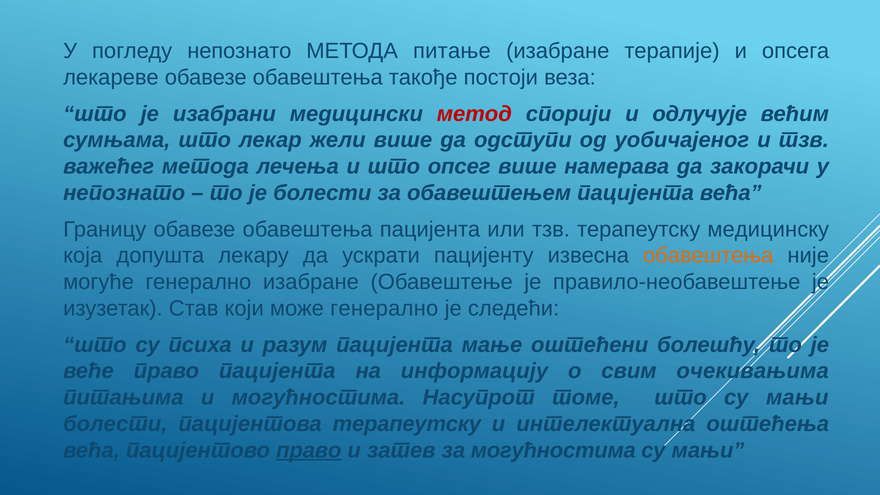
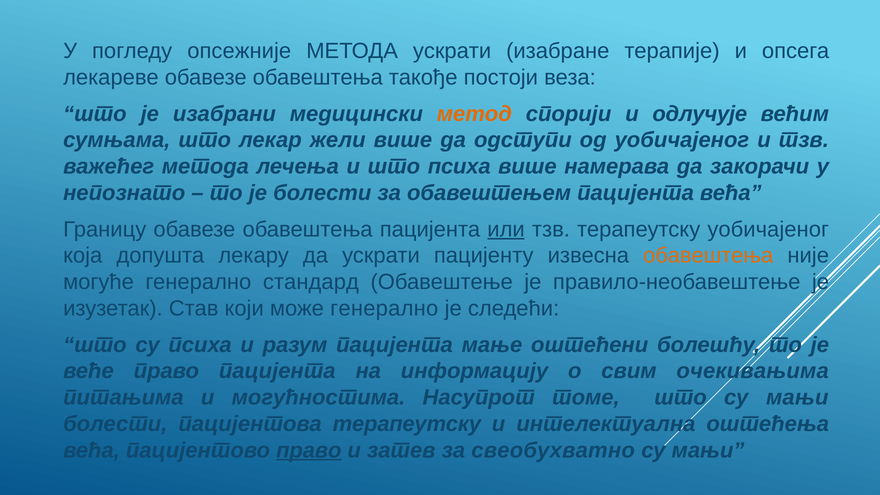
погледу непознато: непознато -> опсежније (239, 51)
МЕТОДА питање: питање -> ускрати (452, 51)
метод colour: red -> orange (474, 114)
што опсег: опсег -> психа (459, 167)
или underline: none -> present (506, 229)
терапеутску медицинску: медицинску -> уобичајеног (768, 229)
генерално изабране: изабране -> стандард (311, 282)
за могућностима: могућностима -> свеобухватно (553, 450)
